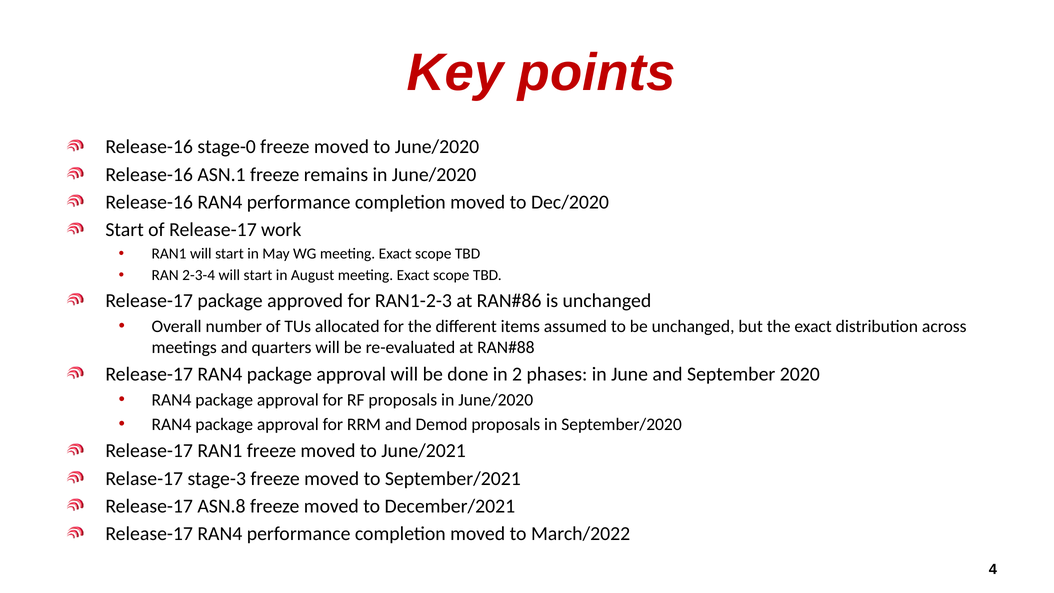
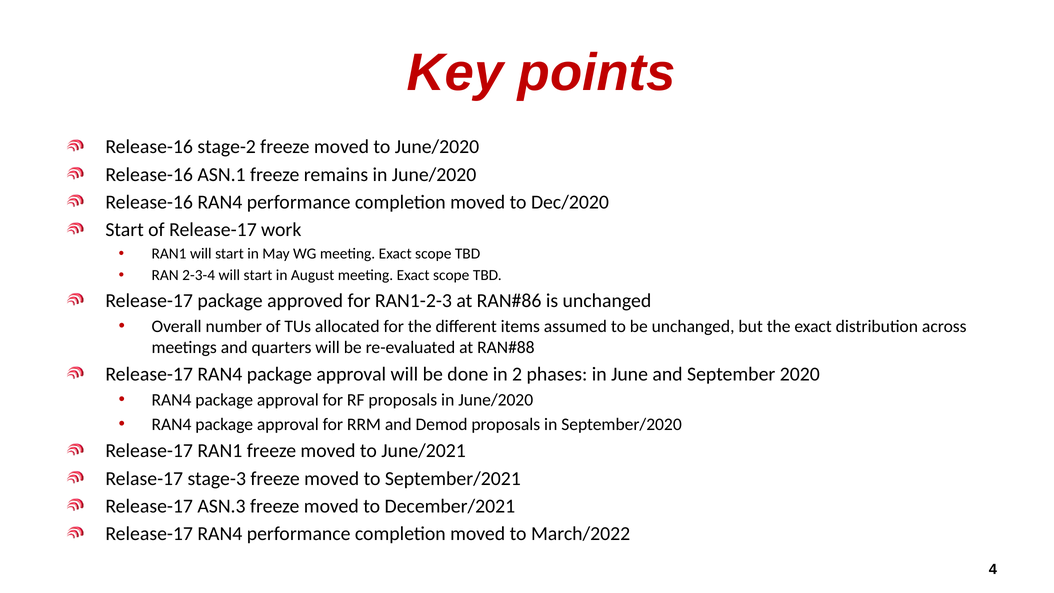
stage-0: stage-0 -> stage-2 (227, 147)
ASN.8: ASN.8 -> ASN.3 (222, 506)
